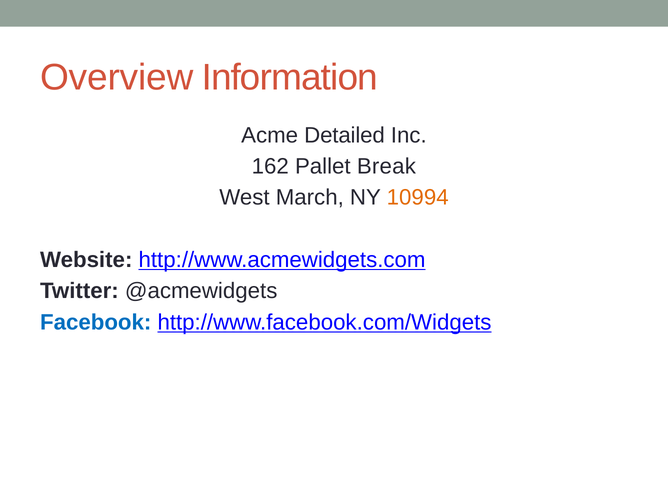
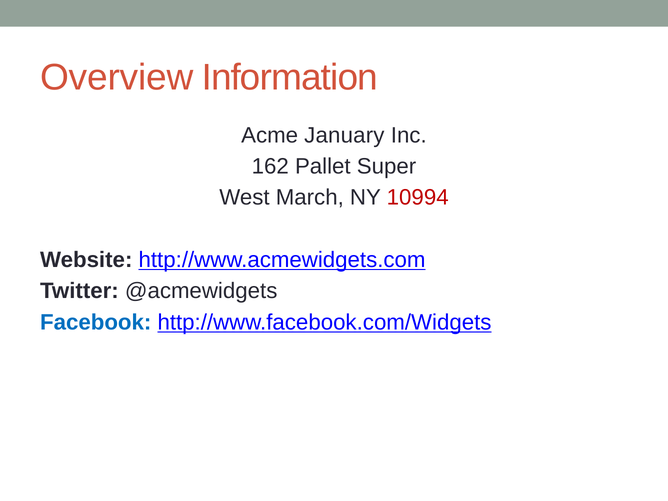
Detailed: Detailed -> January (344, 135)
Break: Break -> Super (387, 166)
10994 colour: orange -> red (418, 197)
